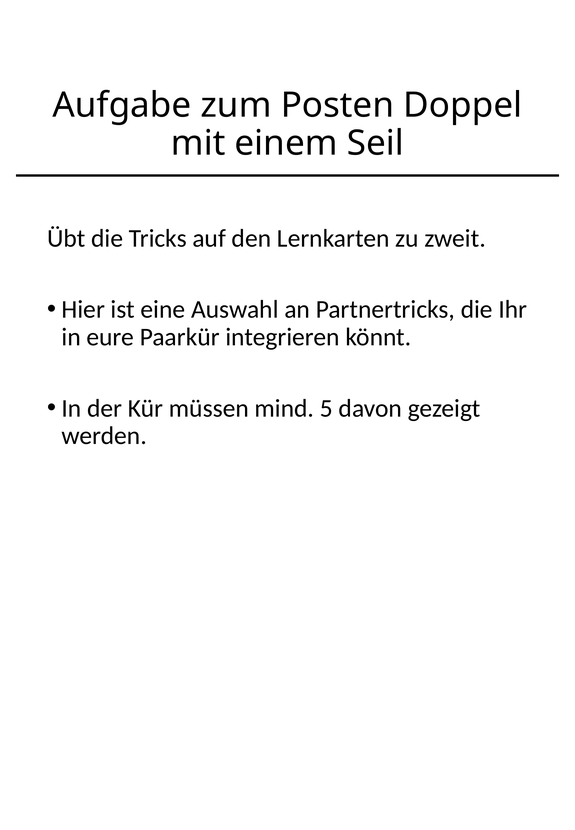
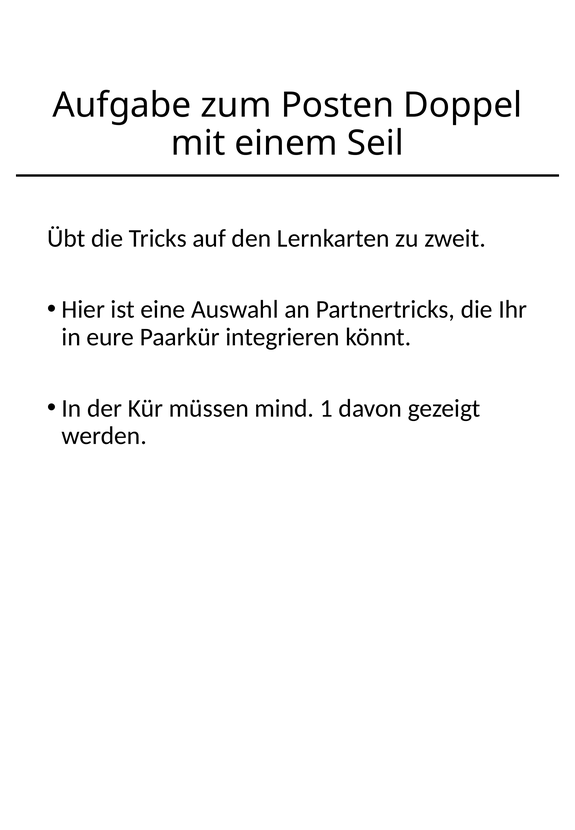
5: 5 -> 1 (326, 409)
